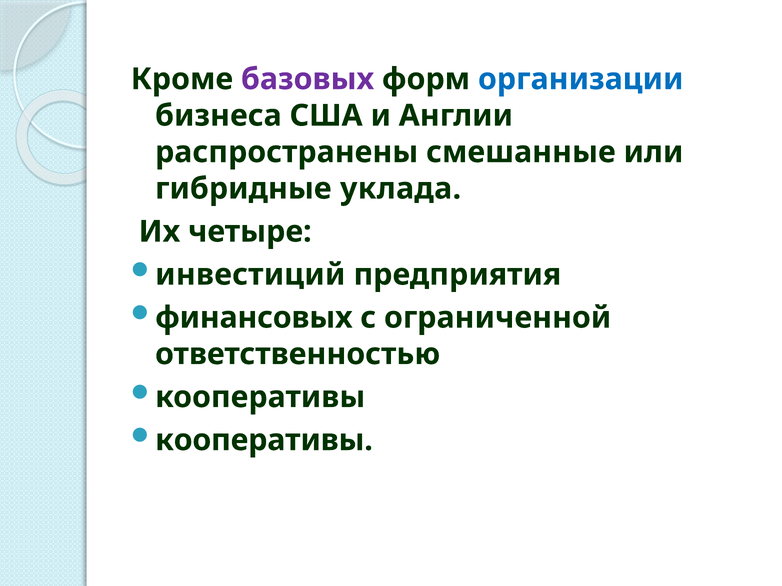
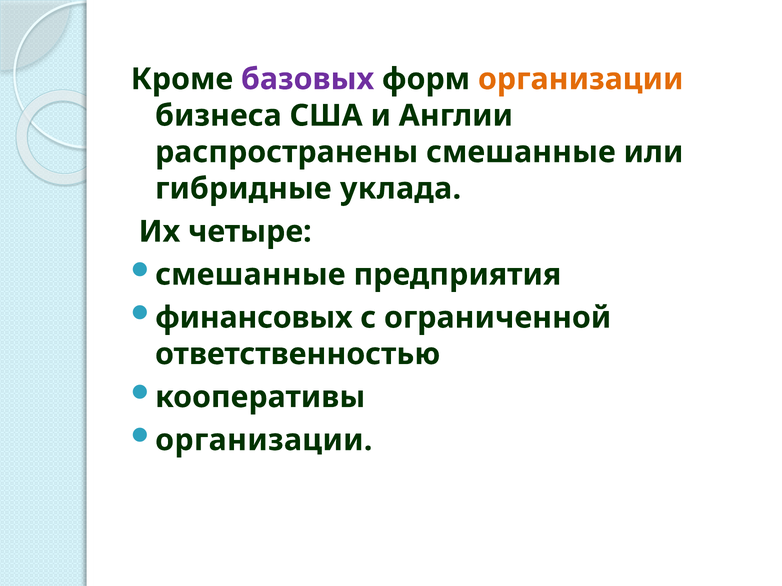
организации colour: blue -> orange (581, 79)
инвестиций: инвестиций -> смешанные (250, 275)
кооперативы: кооперативы -> организации (264, 440)
